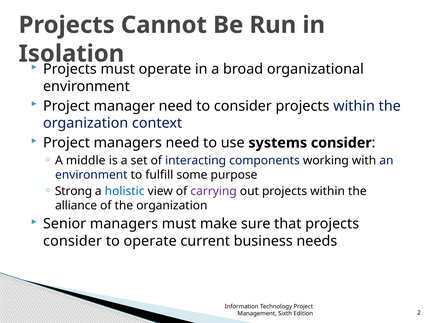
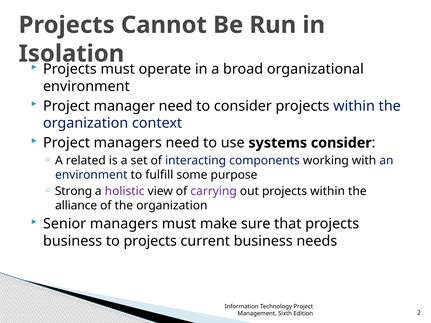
middle: middle -> related (86, 161)
holistic colour: blue -> purple (125, 191)
consider: consider -> business (73, 241)
to operate: operate -> projects (150, 241)
